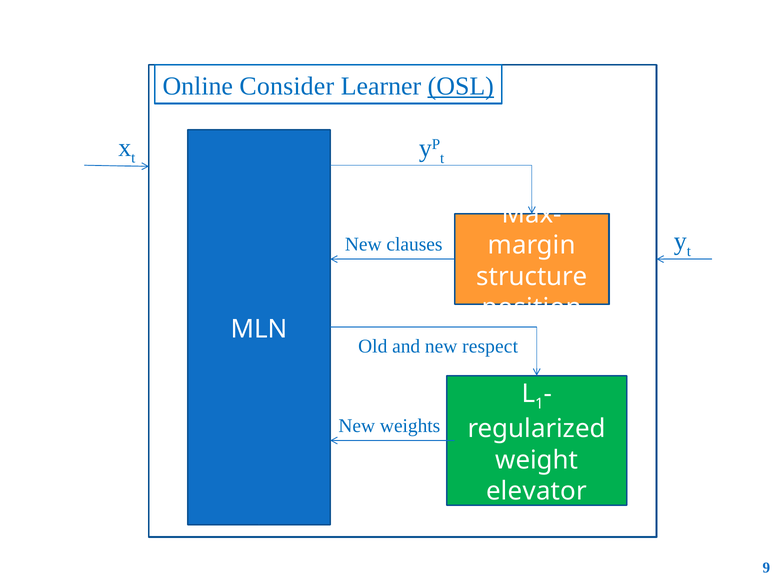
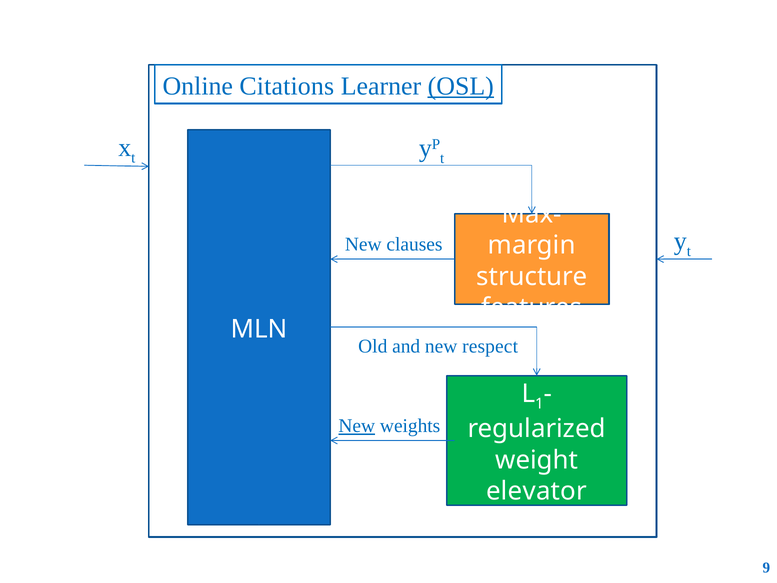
Consider: Consider -> Citations (287, 86)
position: position -> features (532, 307)
New underline: none -> present (357, 426)
